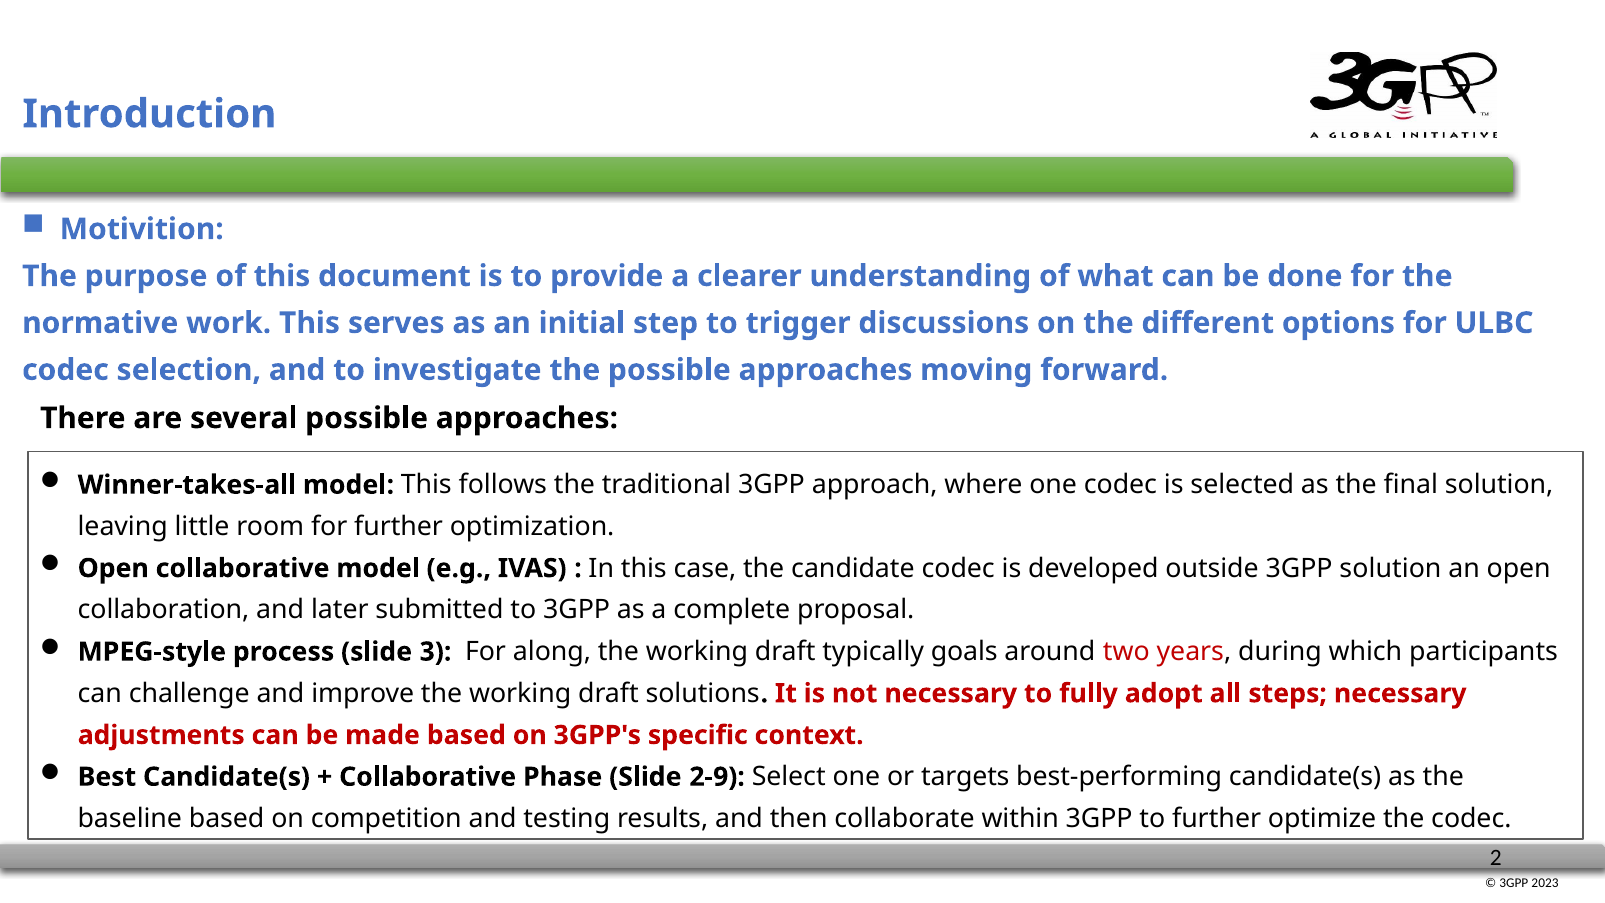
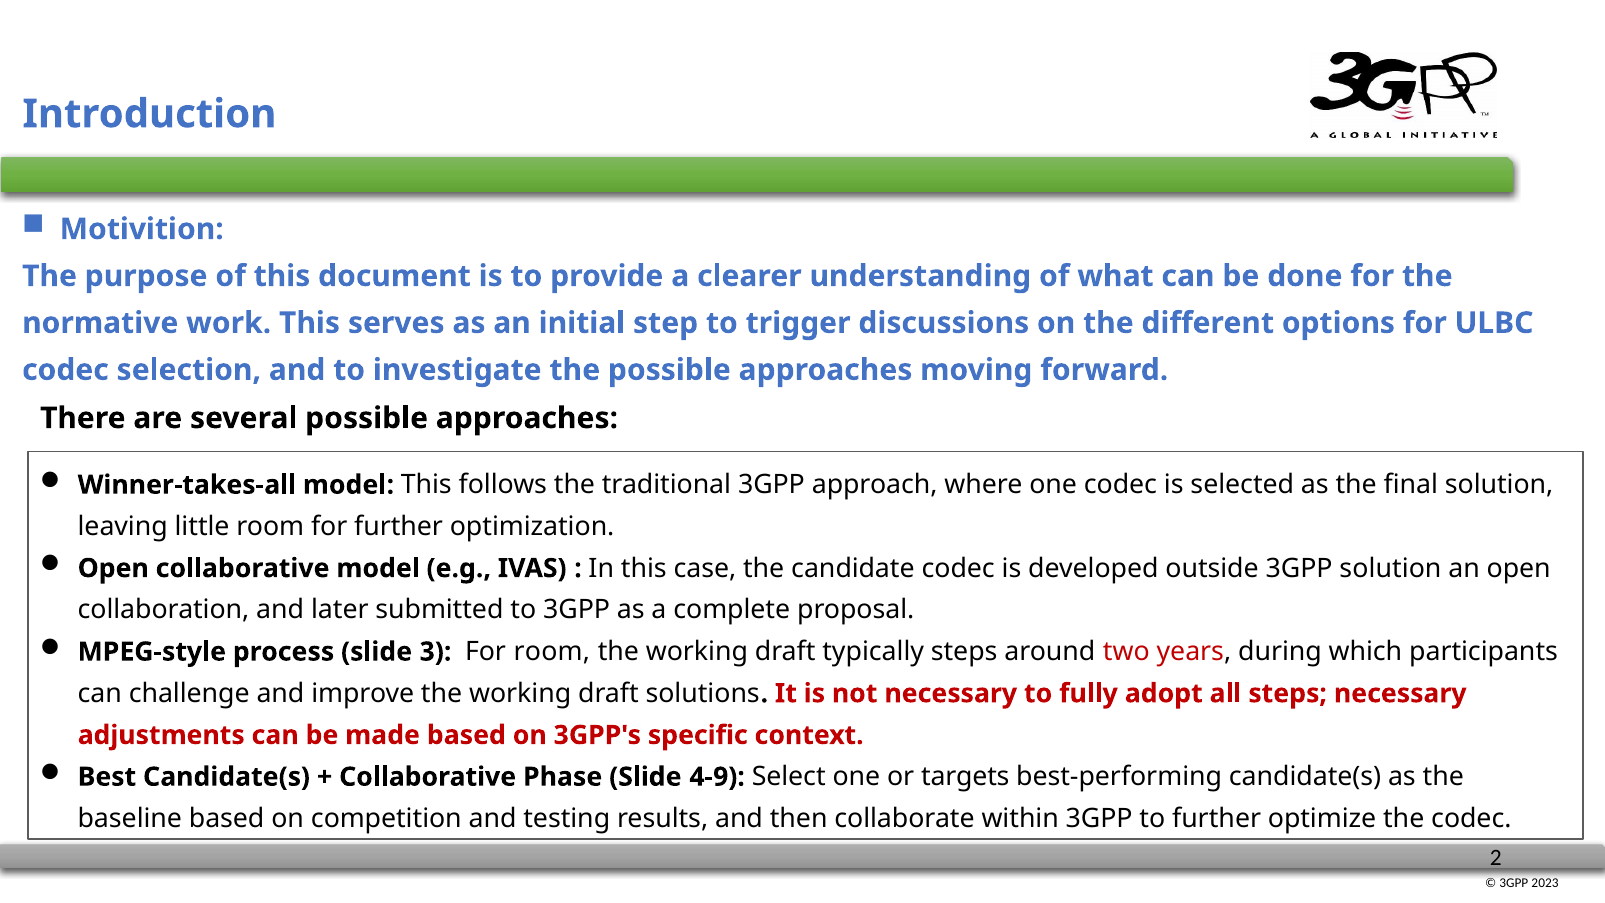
For along: along -> room (552, 652)
typically goals: goals -> steps (964, 652)
2-9: 2-9 -> 4-9 (717, 777)
